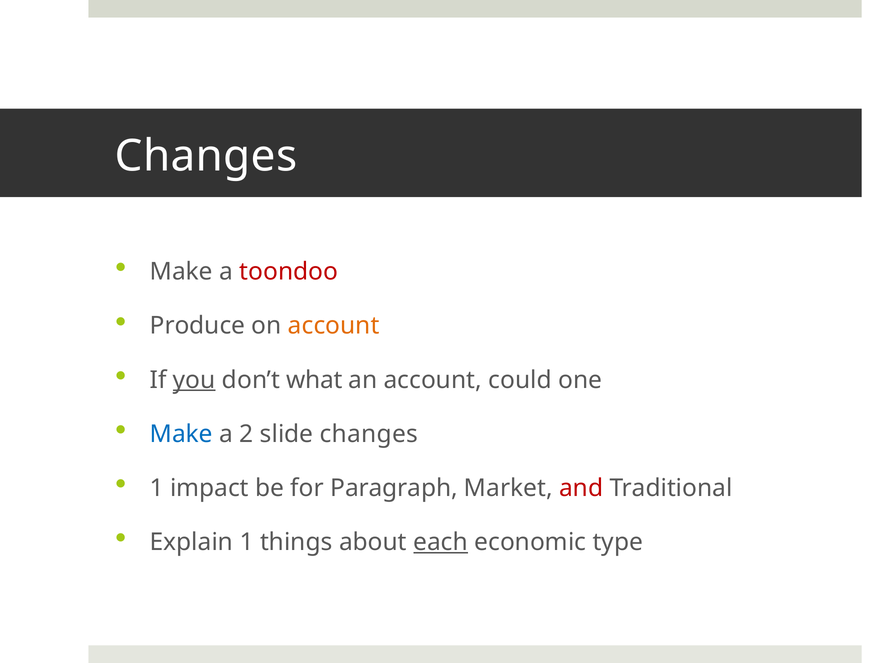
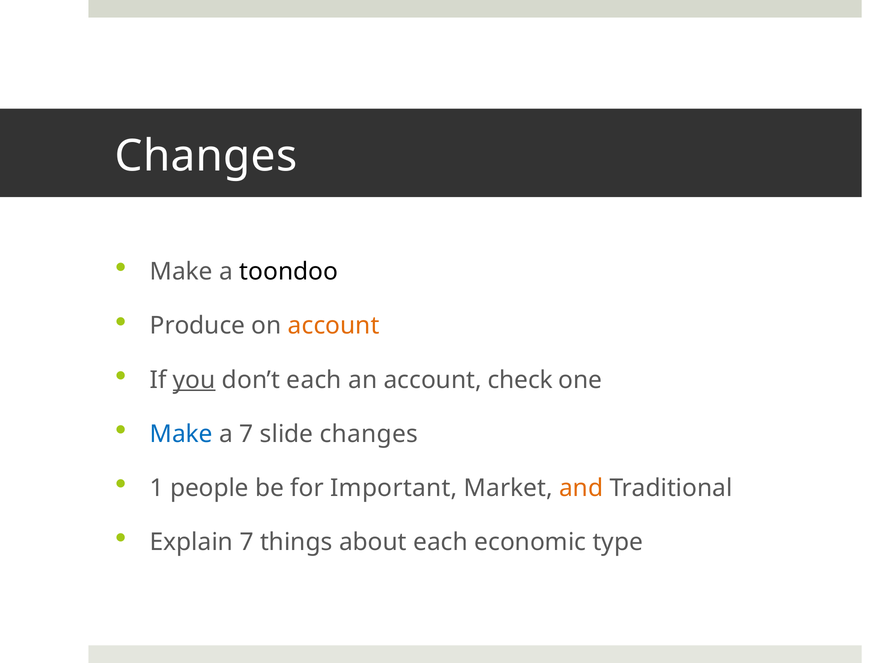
toondoo colour: red -> black (289, 272)
don’t what: what -> each (314, 380)
could: could -> check (520, 380)
a 2: 2 -> 7 (246, 434)
impact: impact -> people (209, 488)
Paragraph: Paragraph -> Important (394, 488)
and colour: red -> orange (581, 488)
Explain 1: 1 -> 7 (247, 542)
each underline: present -> none (441, 542)
